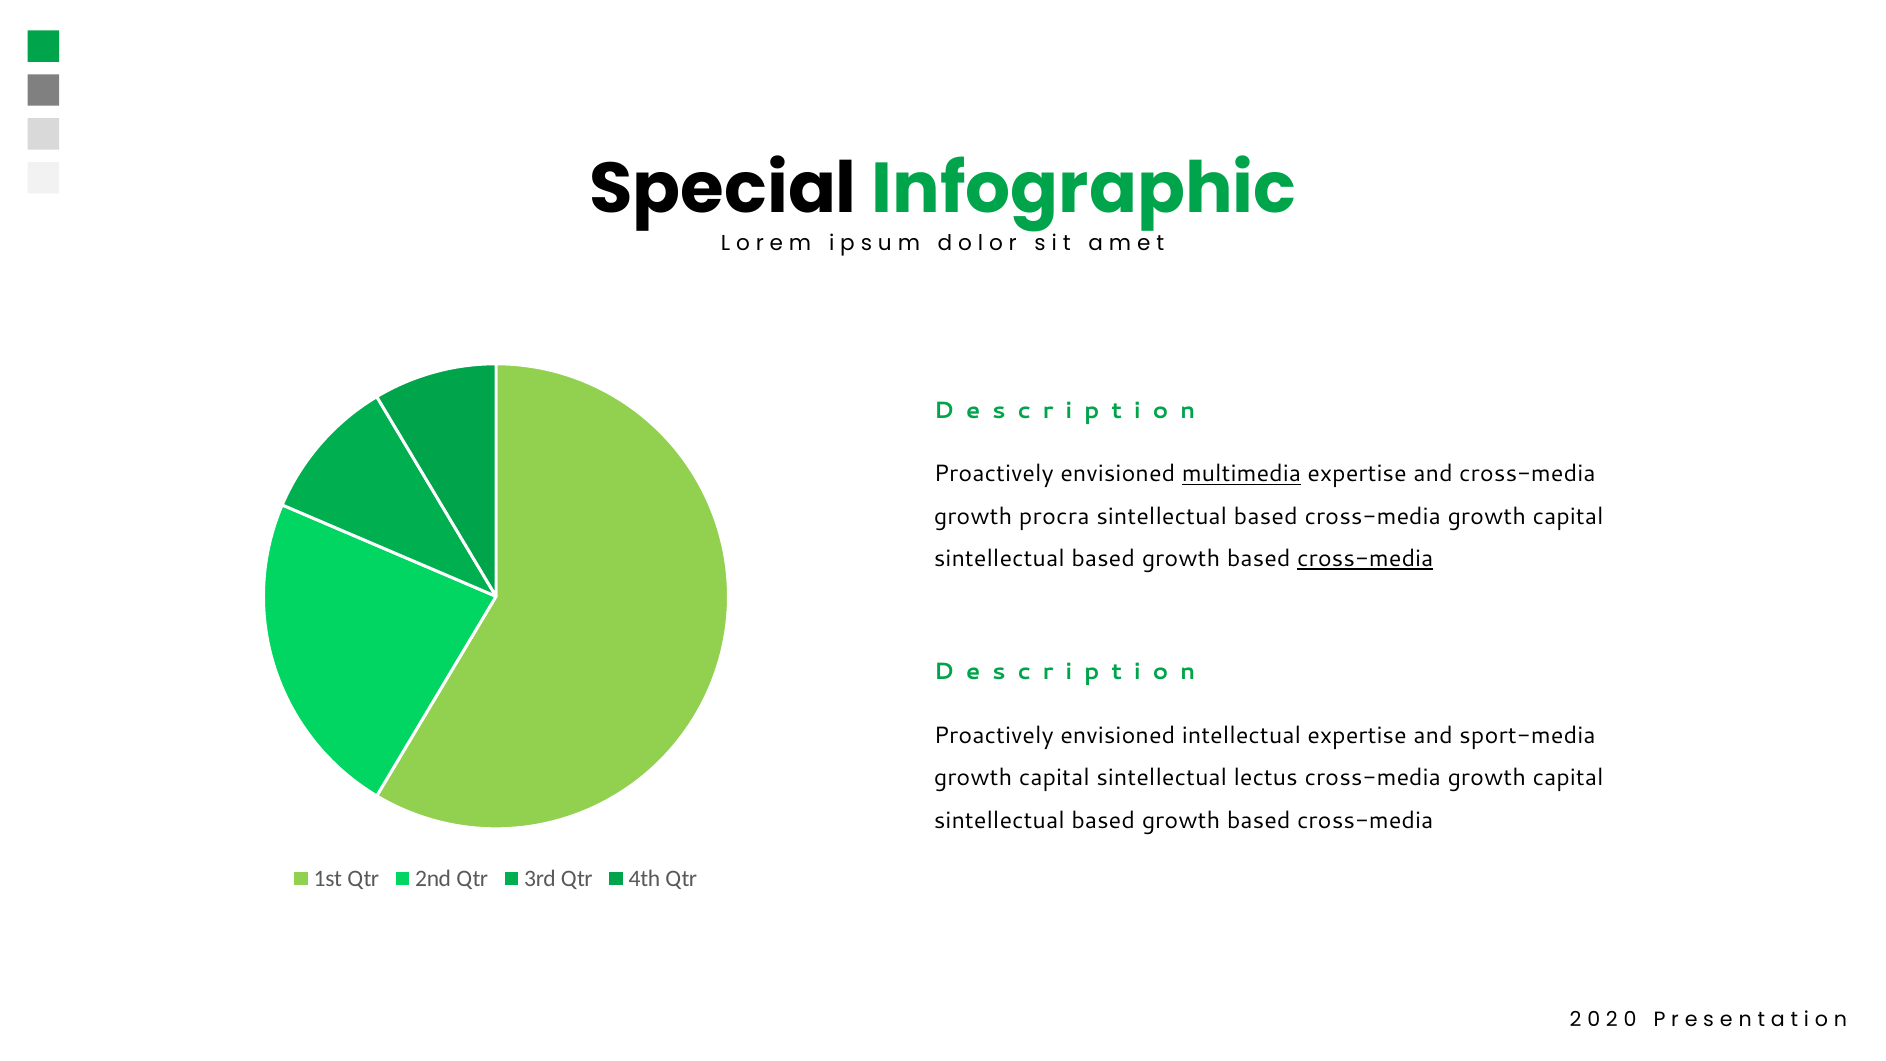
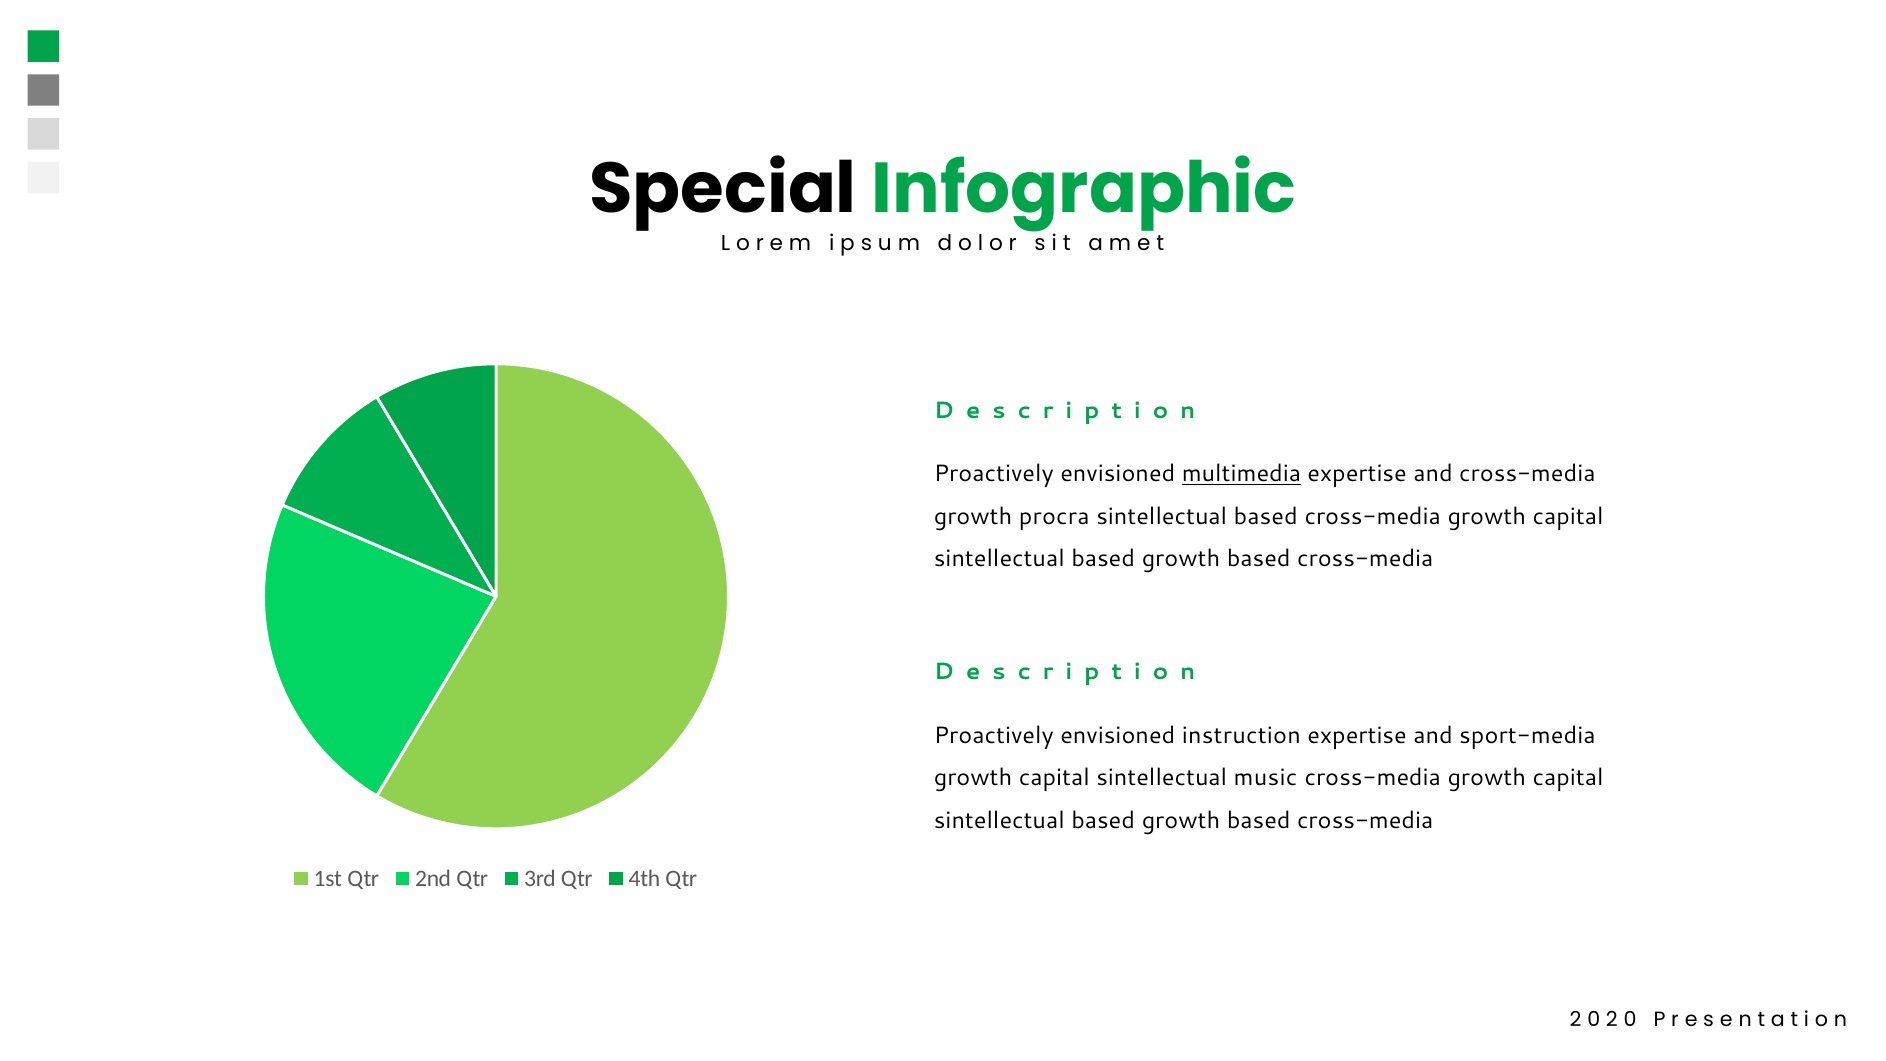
cross-media underline: present -> none (1365, 559)
intellectual: intellectual -> instruction (1241, 735)
lectus: lectus -> music (1266, 778)
